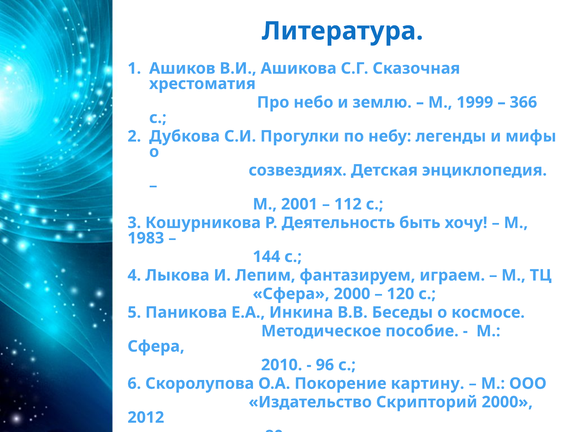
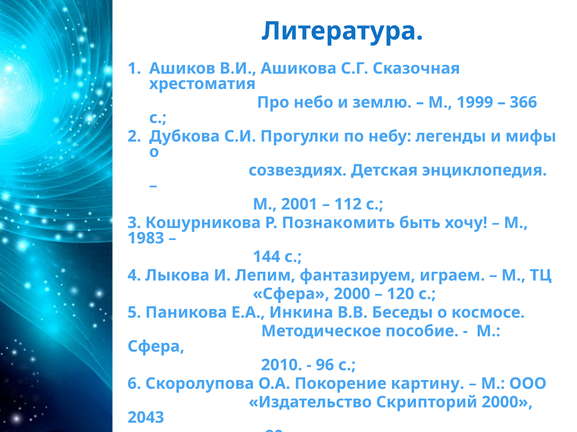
Деятельность: Деятельность -> Познакомить (338, 223)
2012: 2012 -> 2043 (146, 418)
